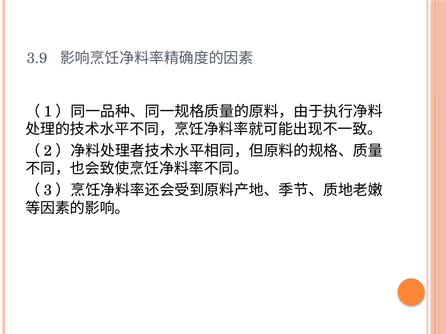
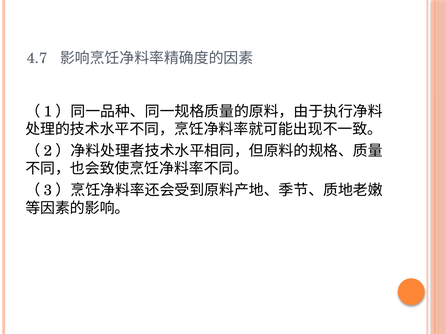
3.9: 3.9 -> 4.7 (37, 58)
